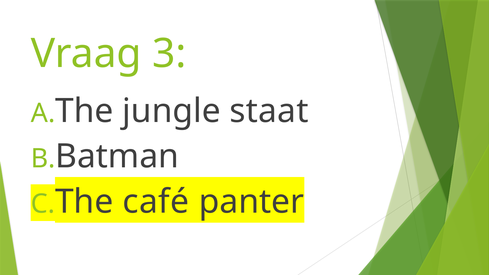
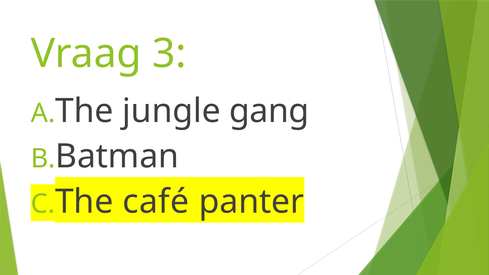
staat: staat -> gang (269, 111)
